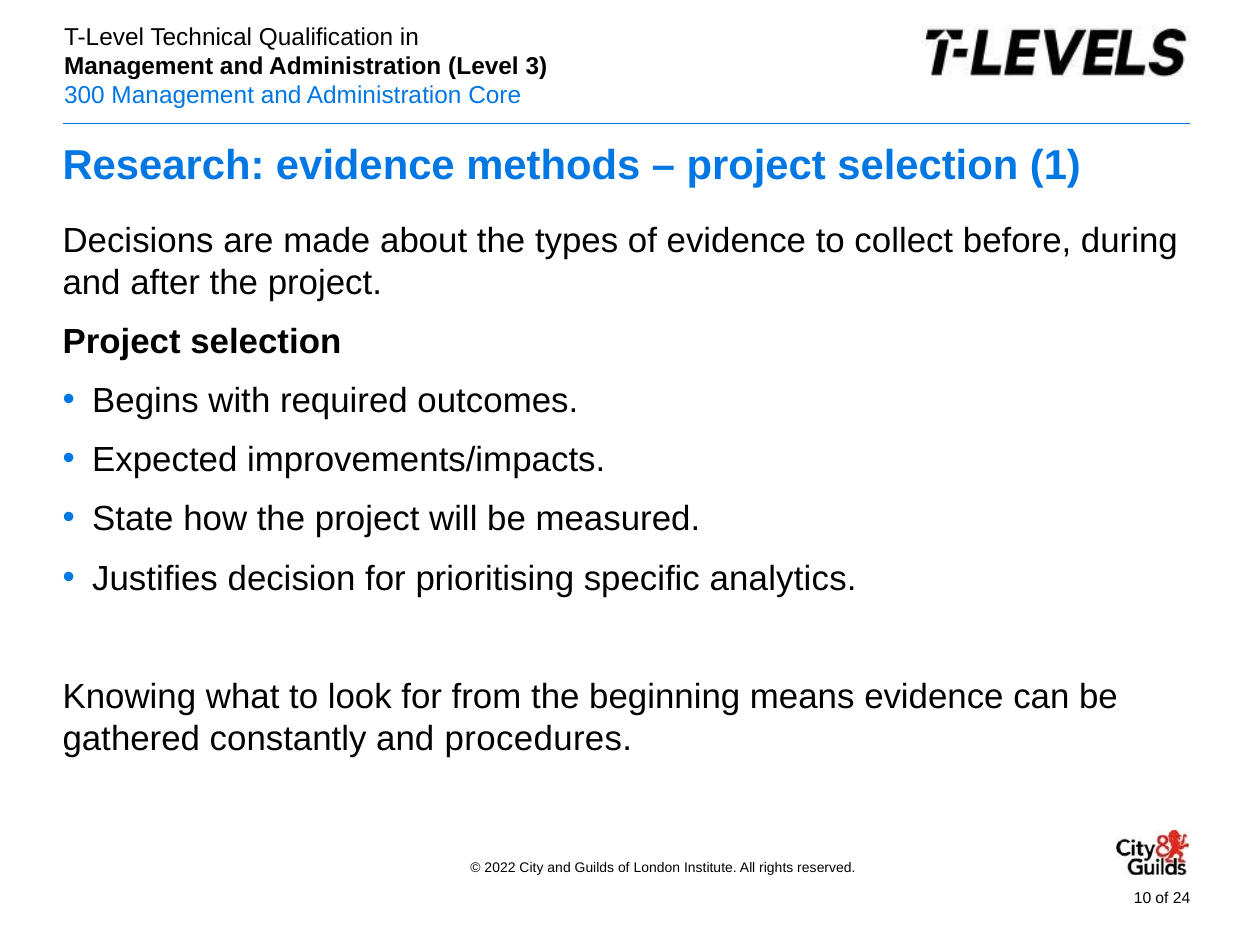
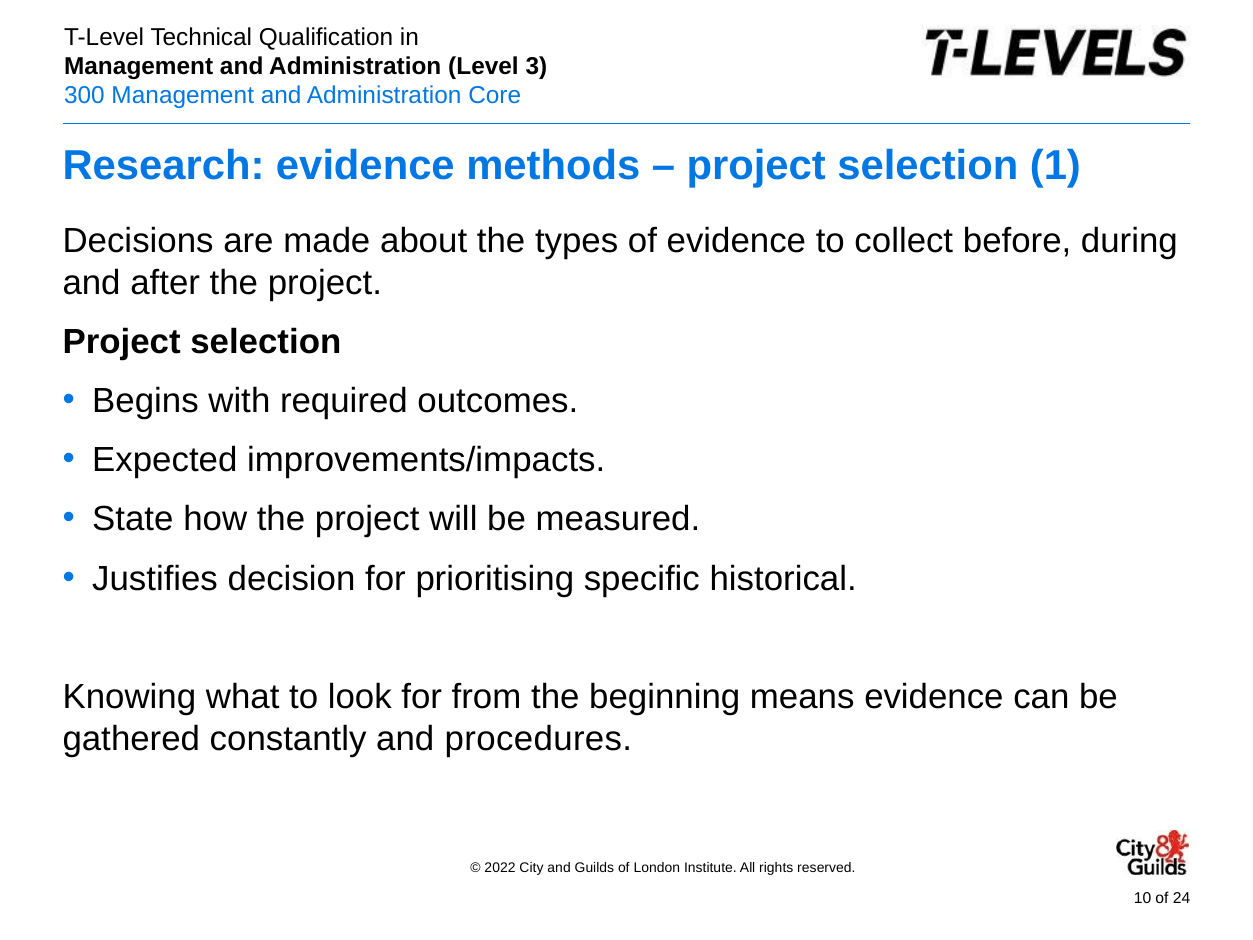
analytics: analytics -> historical (783, 578)
